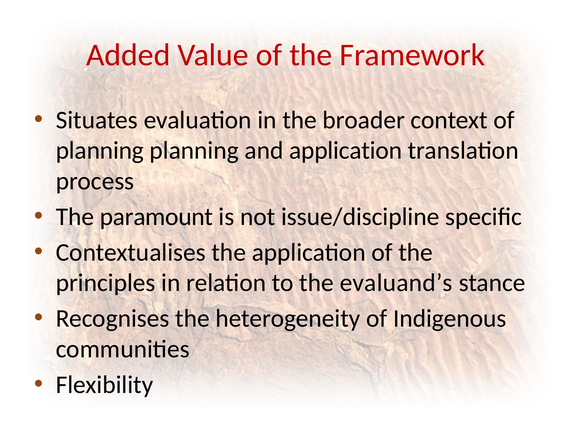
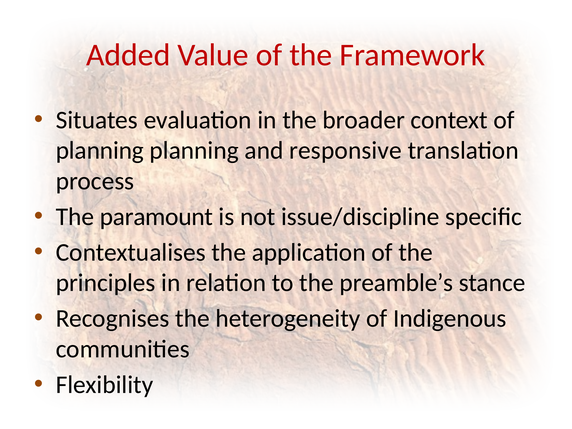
and application: application -> responsive (346, 151)
evaluand’s: evaluand’s -> preamble’s (396, 283)
